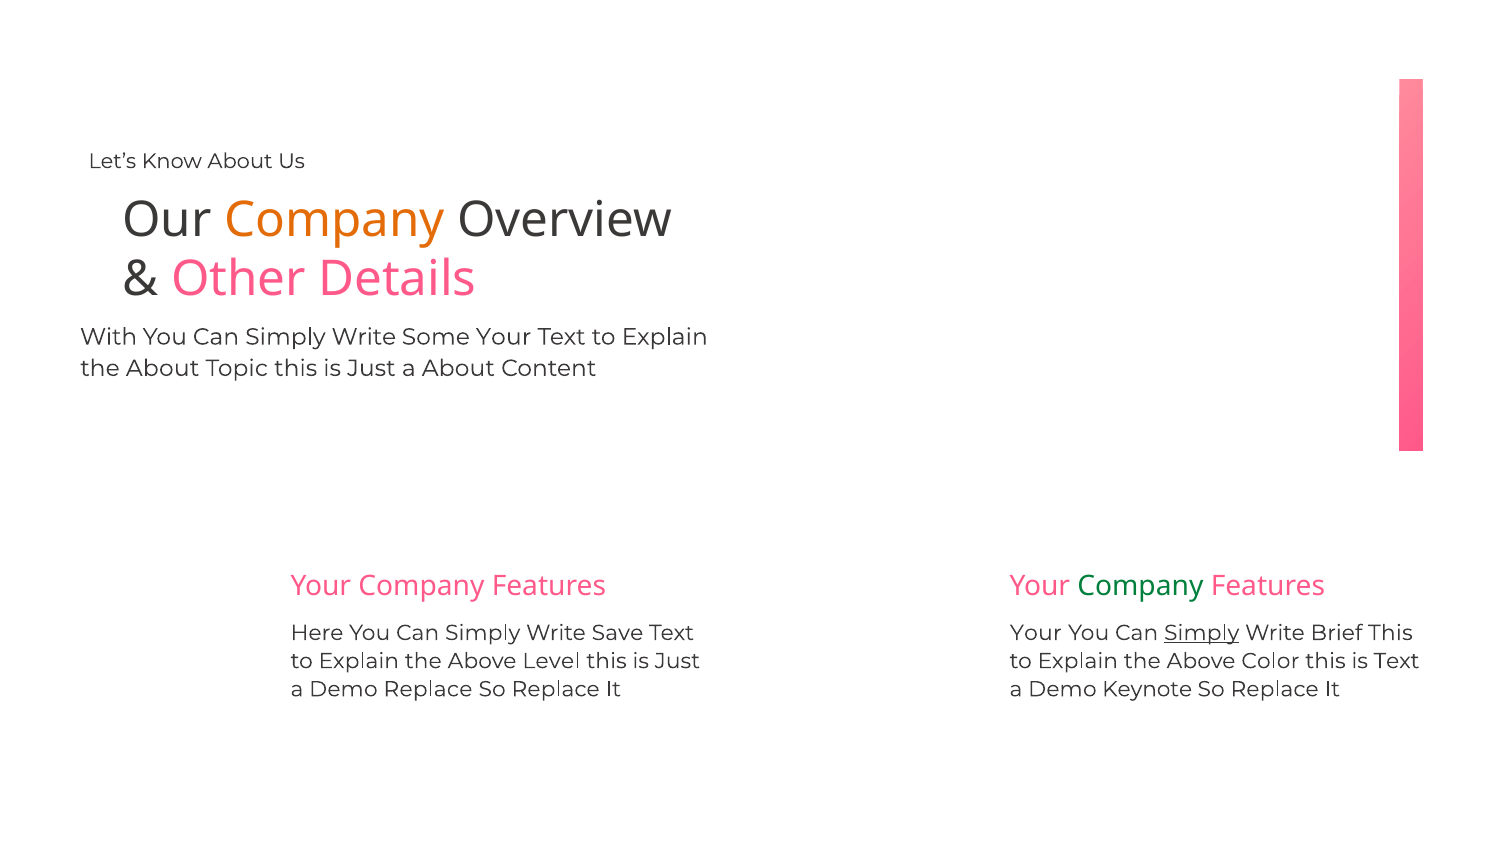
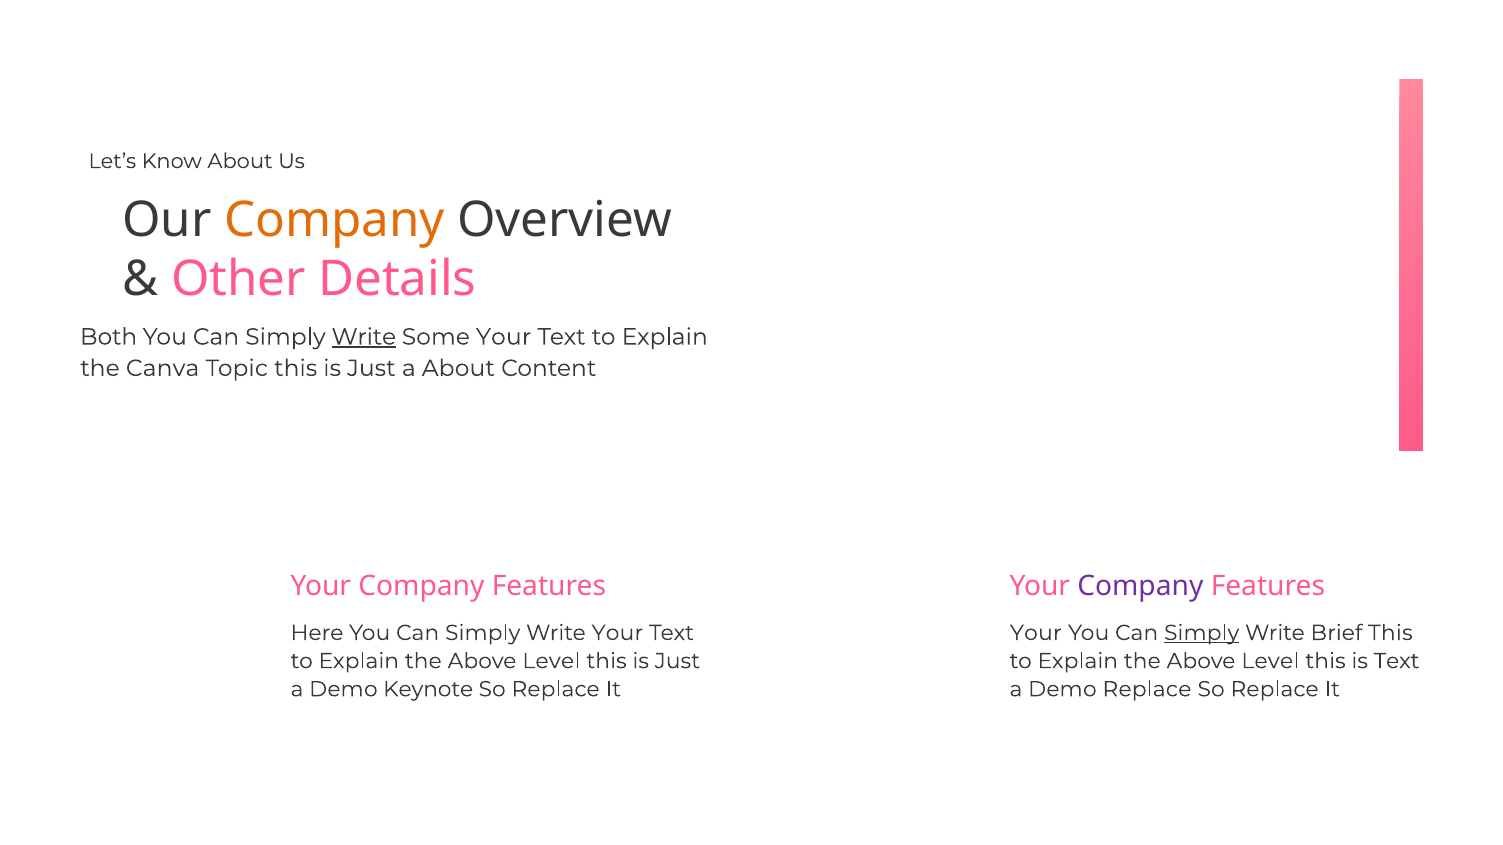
With: With -> Both (109, 337)
Write underline: none -> present (364, 337)
the About: About -> Canva (163, 368)
Company colour: green -> purple (1140, 587)
Write Save: Save -> Your (617, 633)
Color: Color -> Level (1270, 661)
Demo Replace: Replace -> Keynote (428, 690)
Demo Keynote: Keynote -> Replace (1147, 690)
